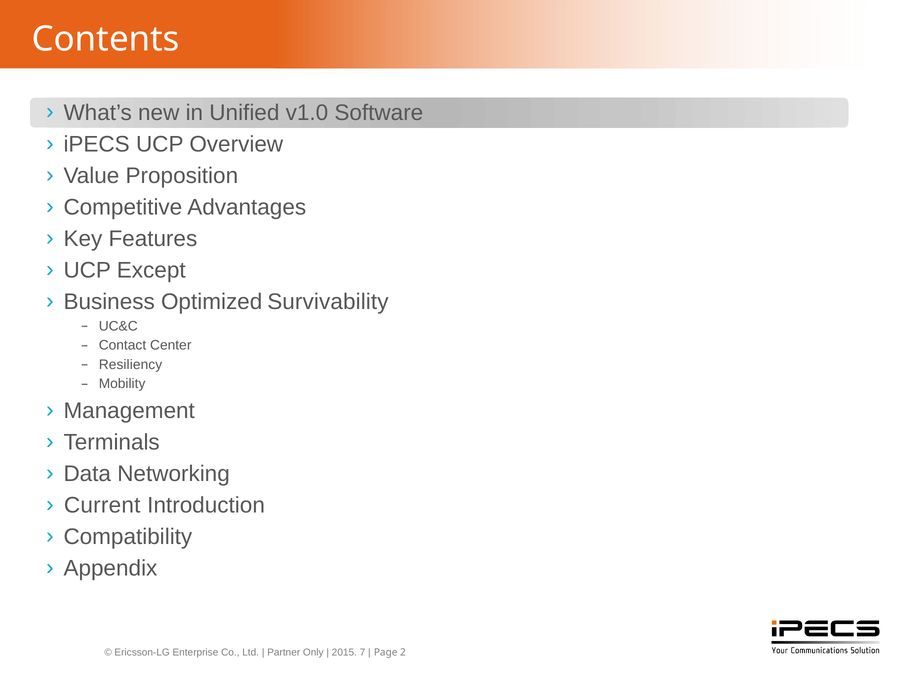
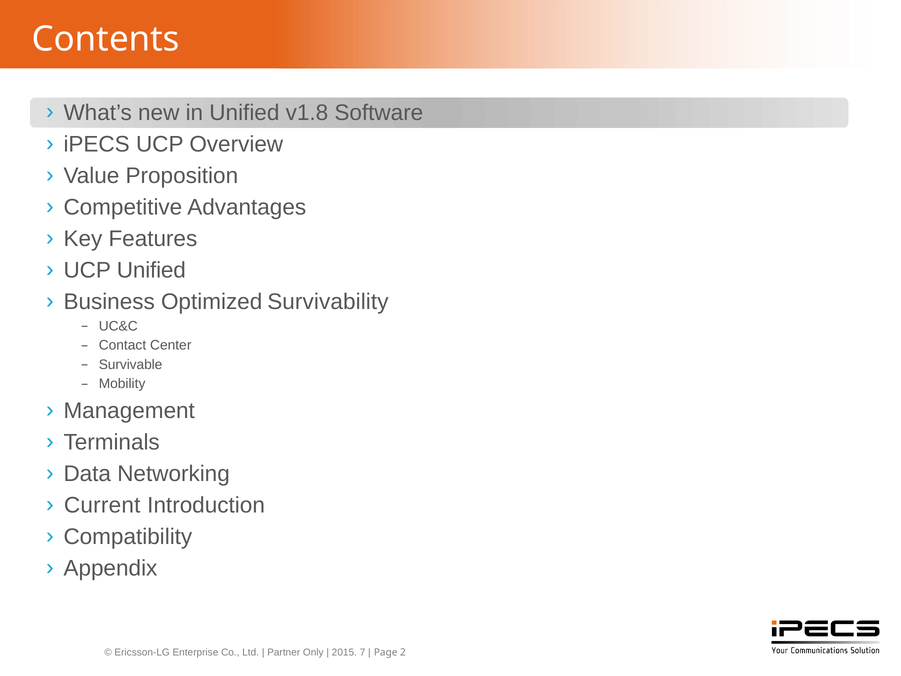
v1.0: v1.0 -> v1.8 (307, 113)
UCP Except: Except -> Unified (151, 270)
Resiliency: Resiliency -> Survivable (131, 364)
